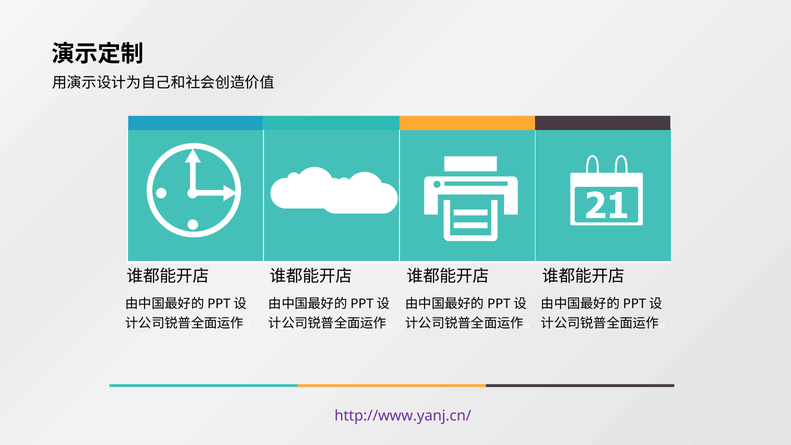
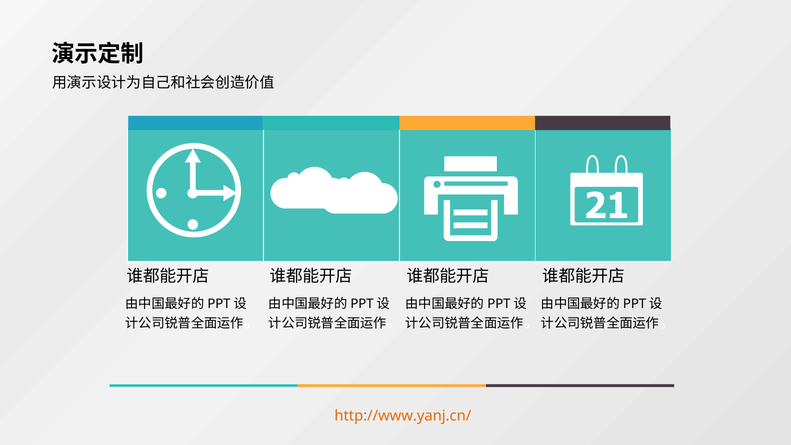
http://www.yanj.cn/ colour: purple -> orange (403, 416)
